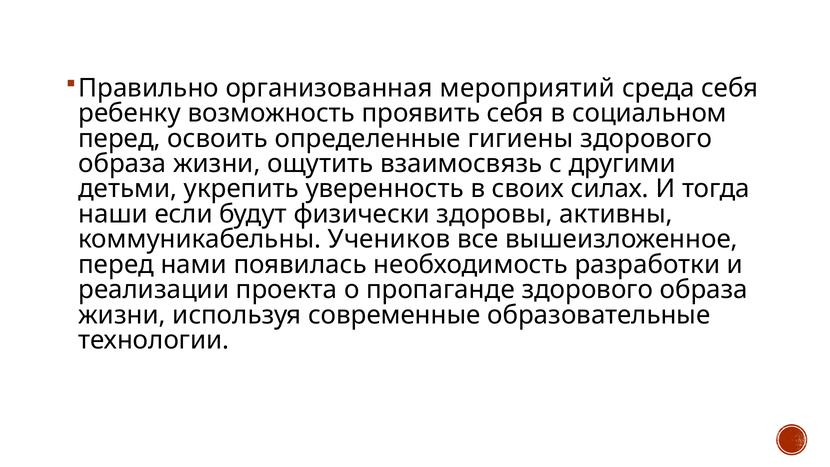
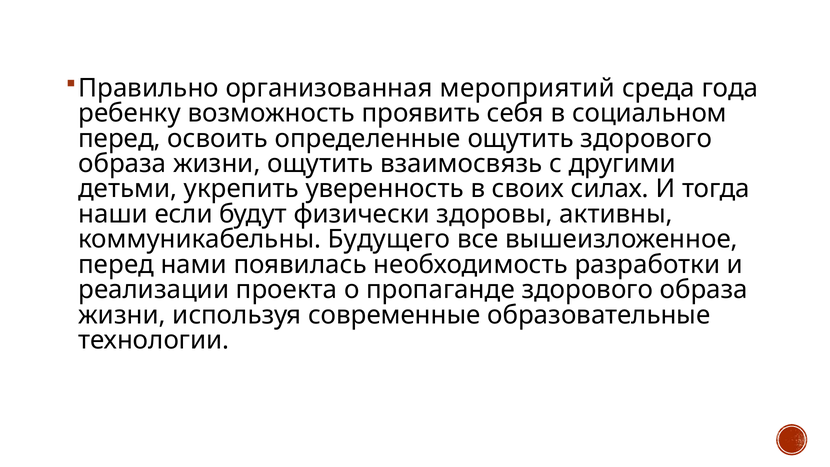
среда себя: себя -> года (730, 88)
определенные гигиены: гигиены -> ощутить (521, 138)
Учеников: Учеников -> Будущего (389, 239)
